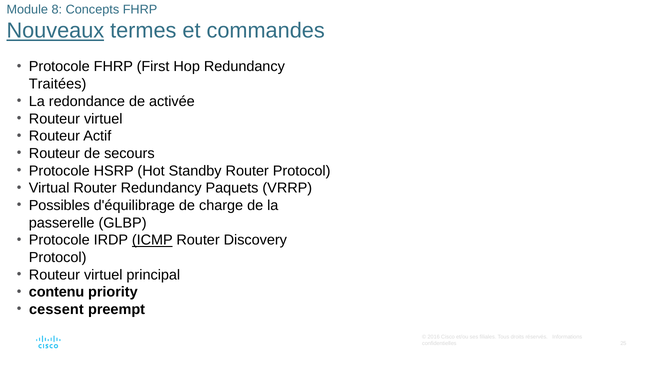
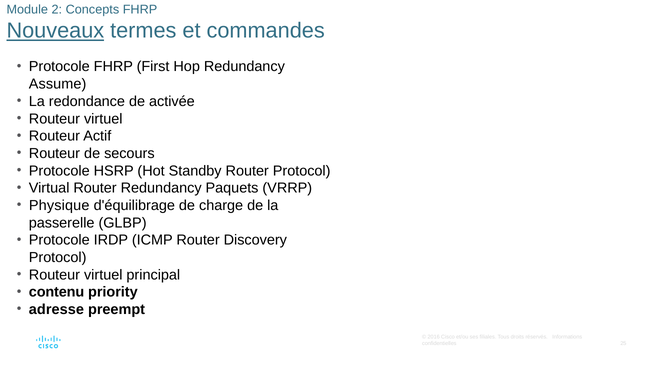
8: 8 -> 2 (57, 10)
Traitées: Traitées -> Assume (58, 84)
Possibles: Possibles -> Physique (59, 206)
ICMP underline: present -> none (152, 240)
cessent: cessent -> adresse (56, 310)
